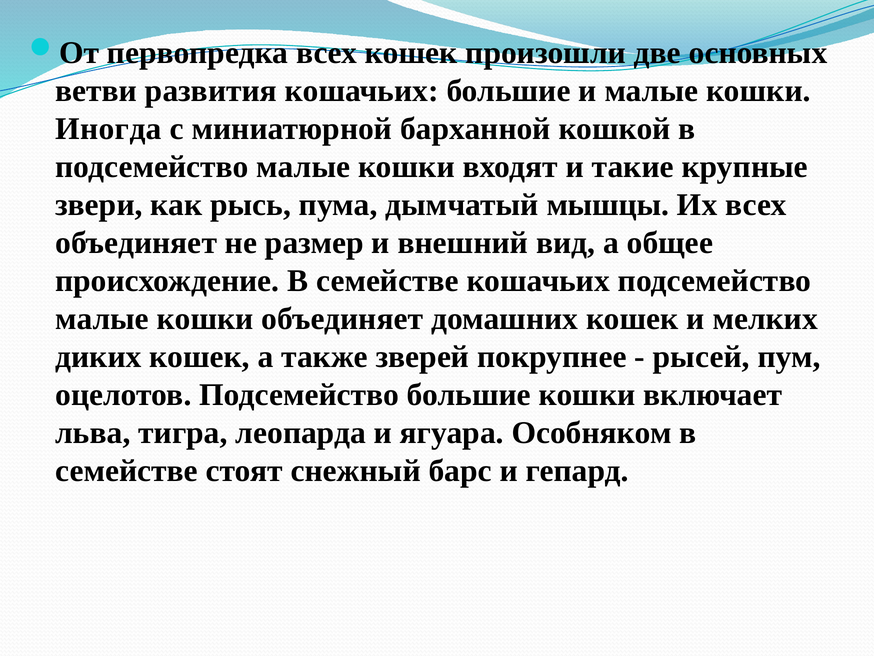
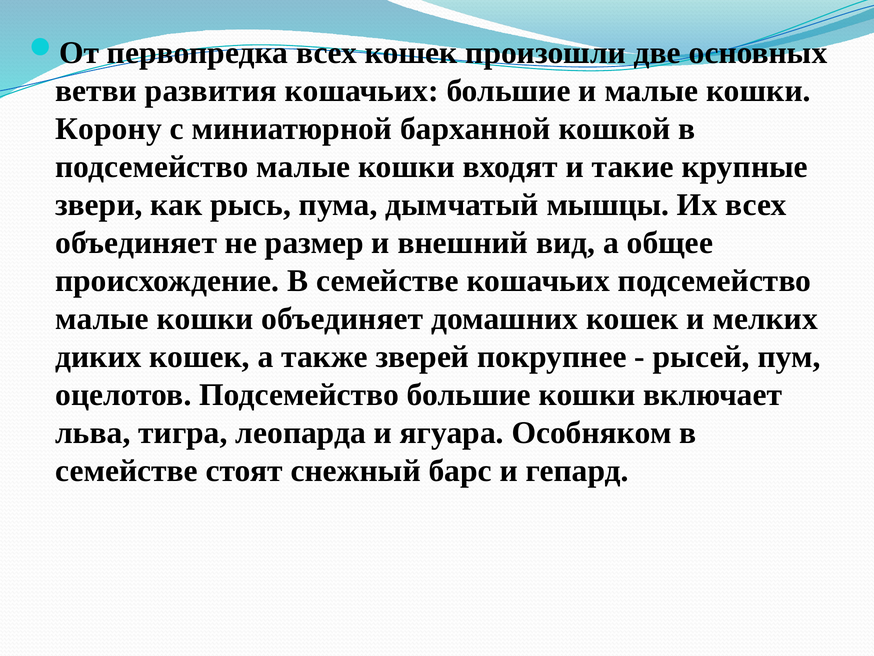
Иногда: Иногда -> Корону (109, 129)
